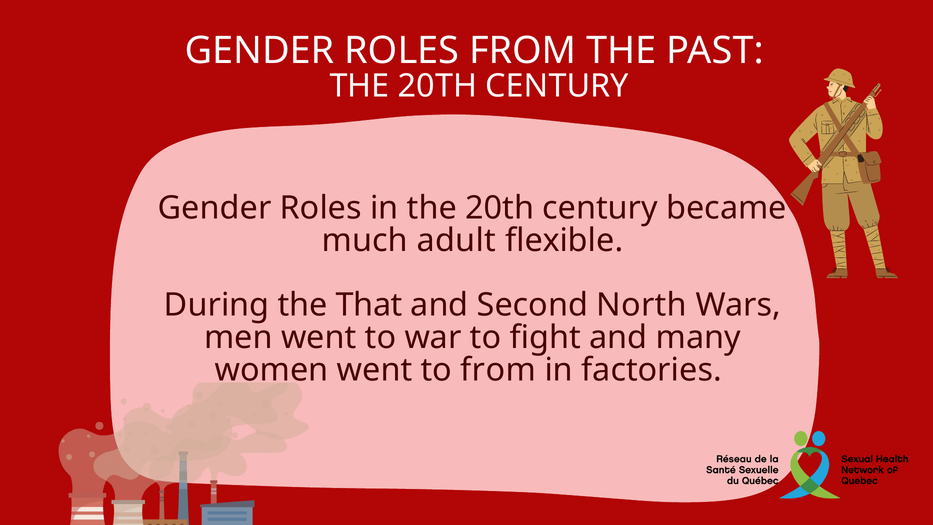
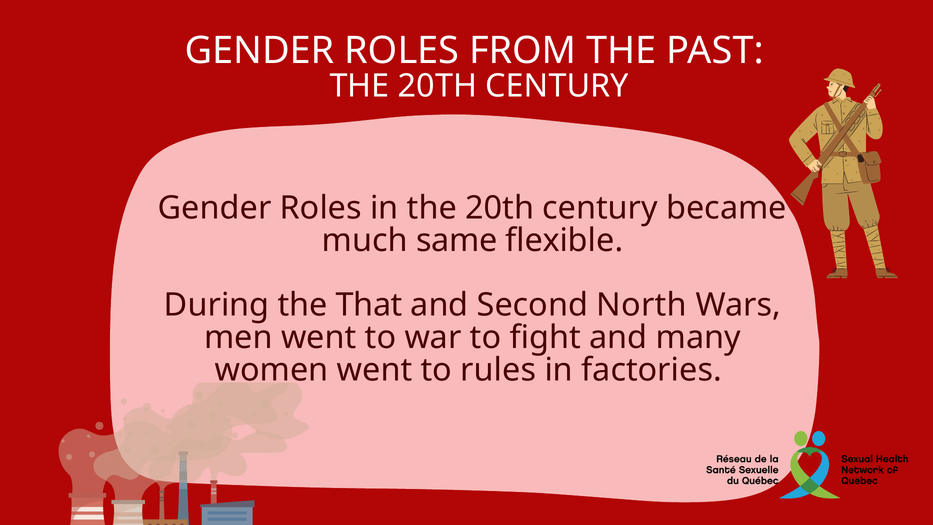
adult: adult -> same (457, 240)
to from: from -> rules (498, 370)
